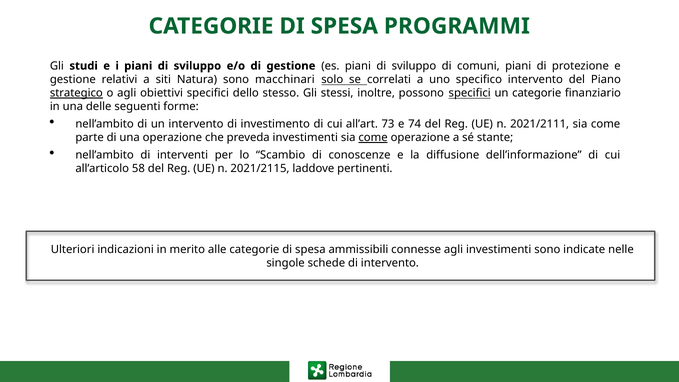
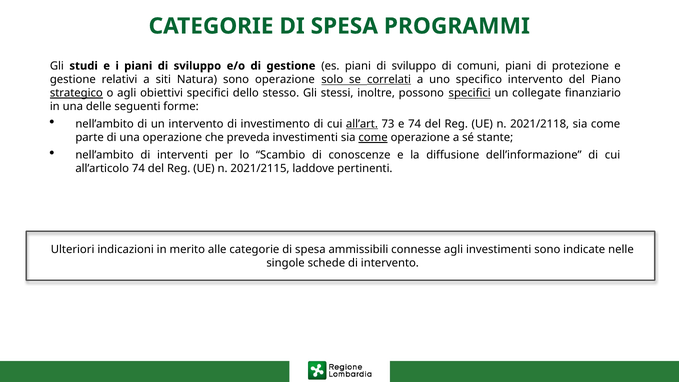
sono macchinari: macchinari -> operazione (285, 79)
correlati underline: none -> present (389, 79)
un categorie: categorie -> collegate (537, 93)
all’art underline: none -> present (362, 124)
2021/2111: 2021/2111 -> 2021/2118 (540, 124)
all’articolo 58: 58 -> 74 (138, 169)
